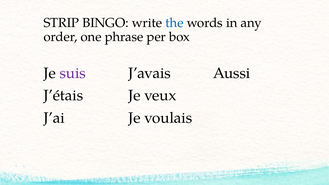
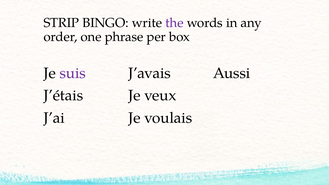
the colour: blue -> purple (174, 23)
